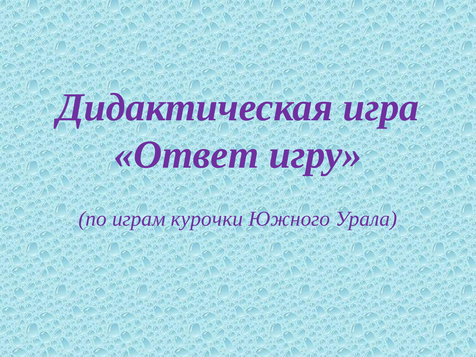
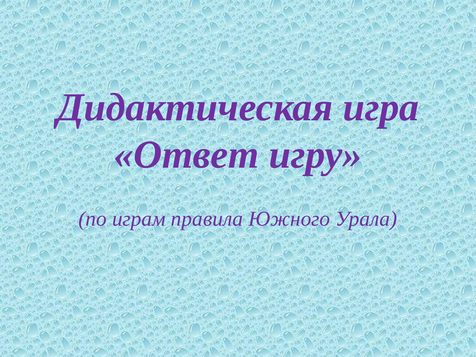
курочки: курочки -> правила (207, 219)
